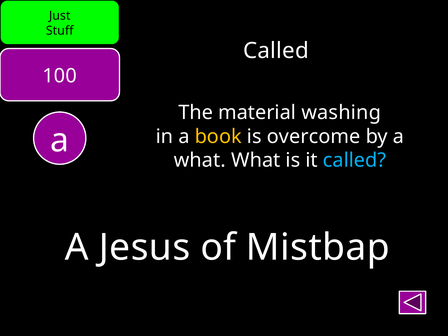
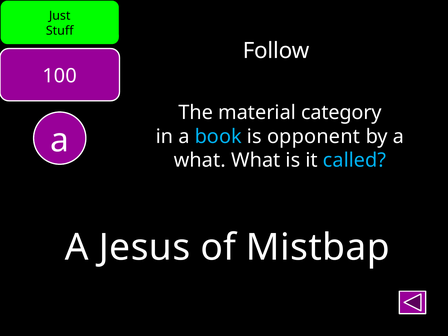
Called: Called -> Follow (276, 51)
washing: washing -> category (341, 113)
book colour: yellow -> light blue (218, 137)
overcome: overcome -> opponent (314, 137)
